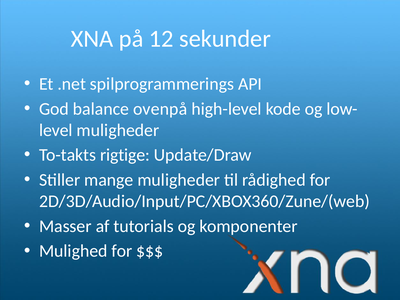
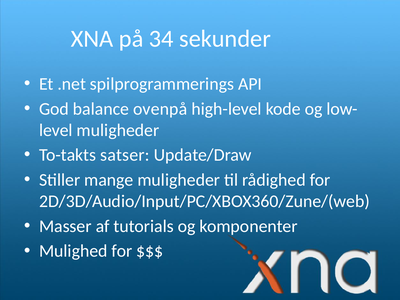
12: 12 -> 34 (161, 39)
rigtige: rigtige -> satser (125, 155)
